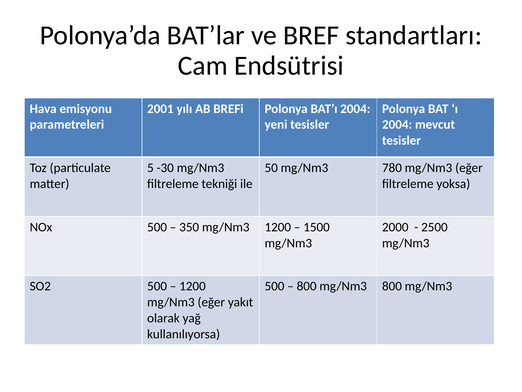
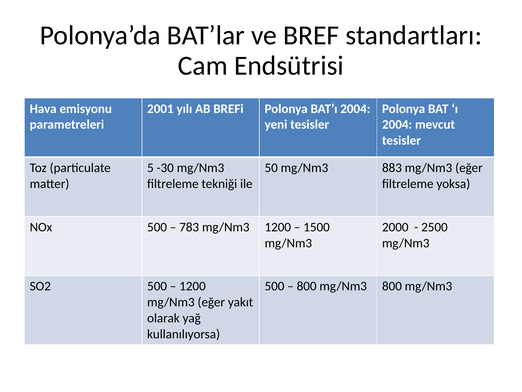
780: 780 -> 883 (392, 168)
350: 350 -> 783 (189, 227)
